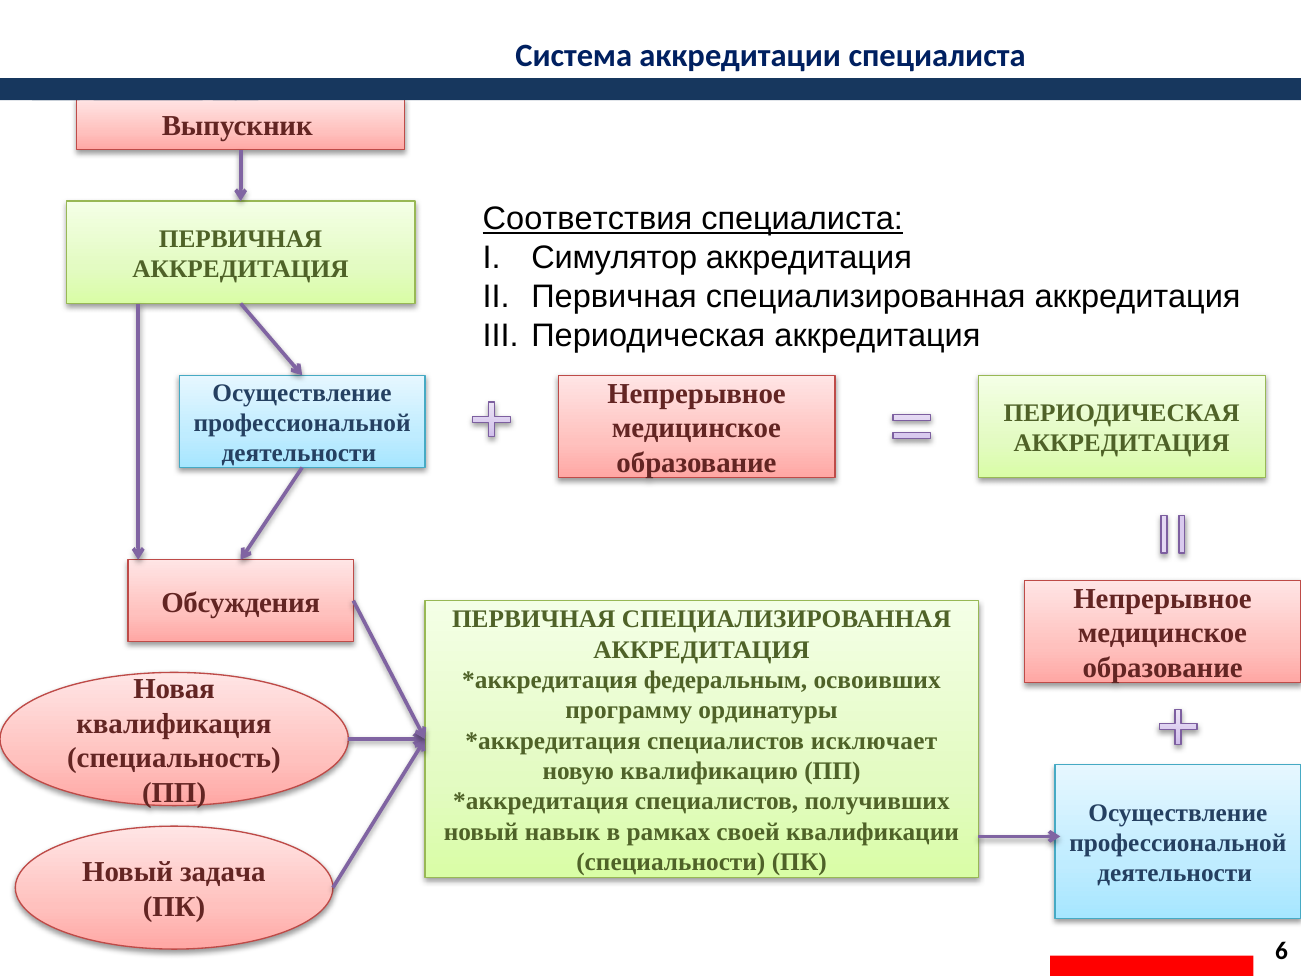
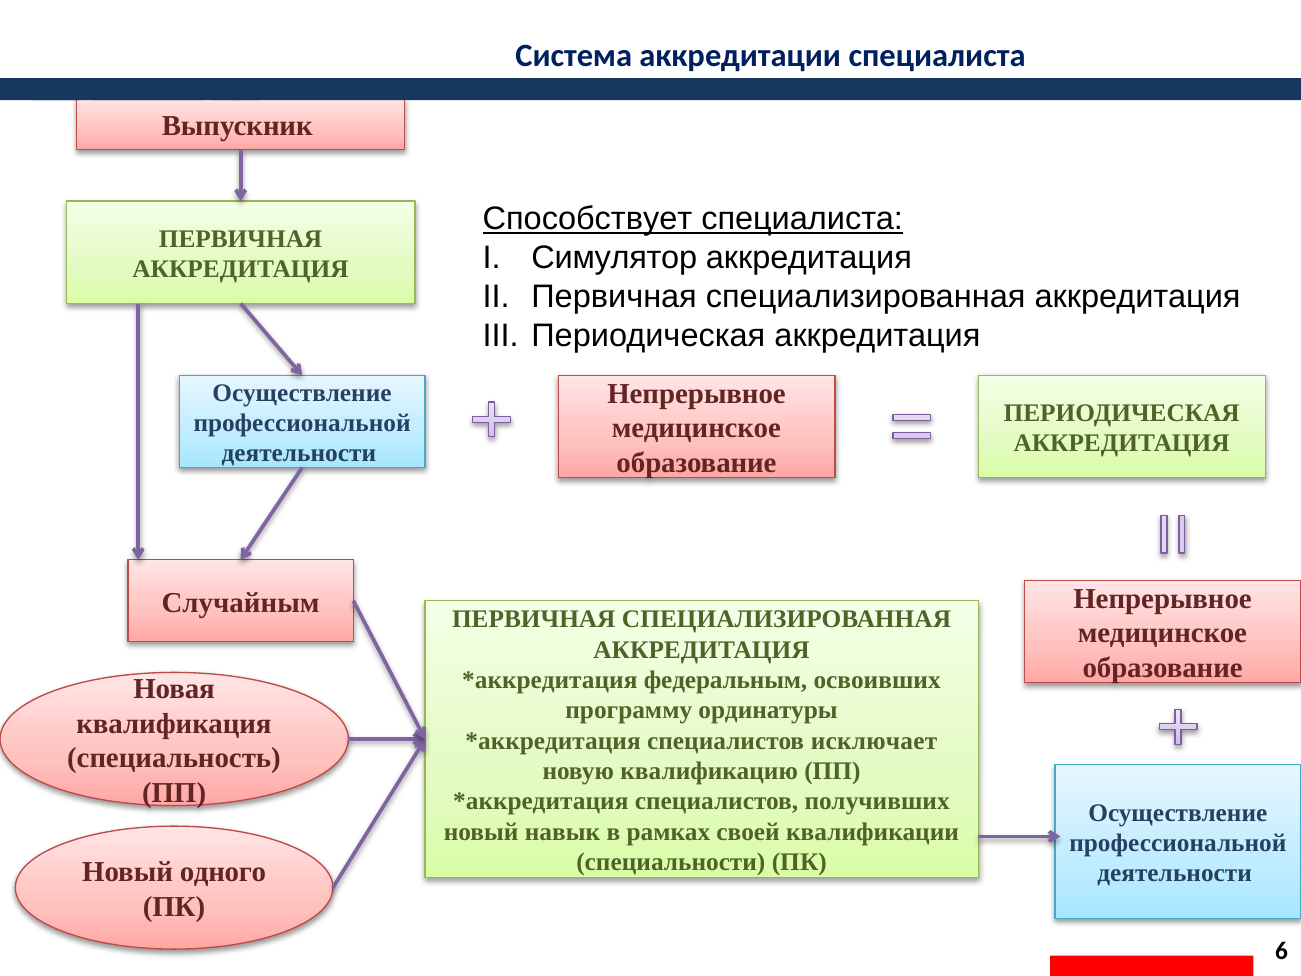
Соответствия: Соответствия -> Способствует (587, 219)
Обсуждения: Обсуждения -> Случайным (241, 603)
задача: задача -> одного (223, 872)
